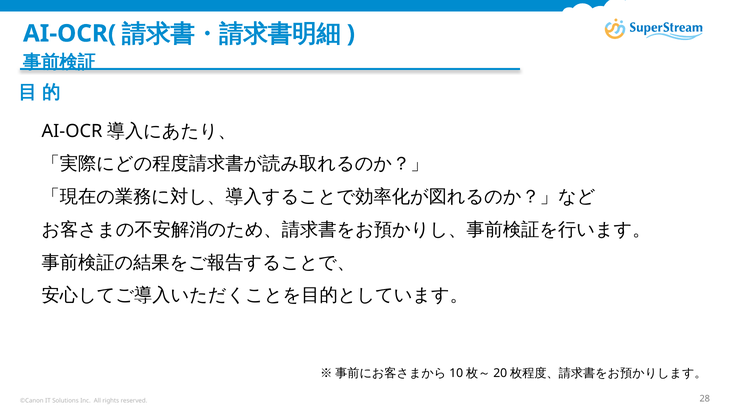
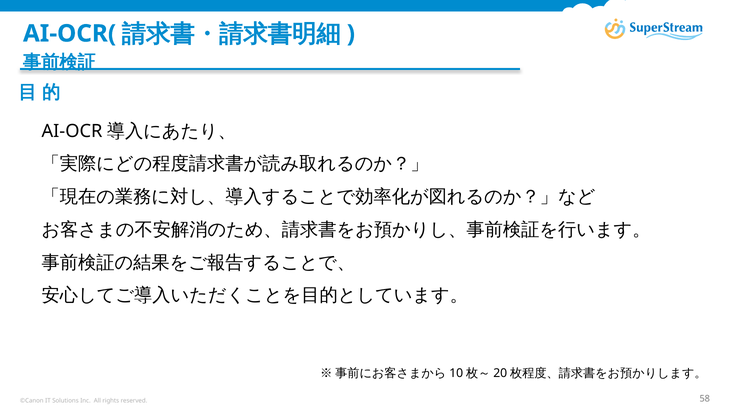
28: 28 -> 58 (705, 398)
